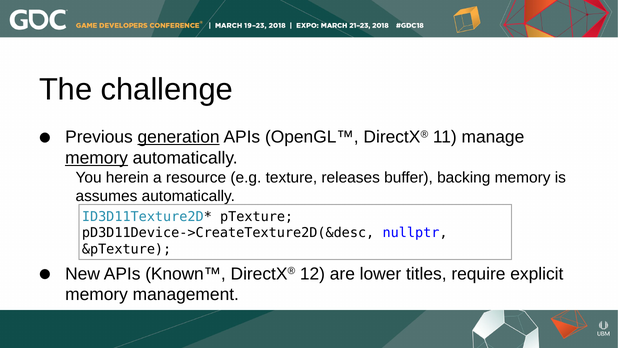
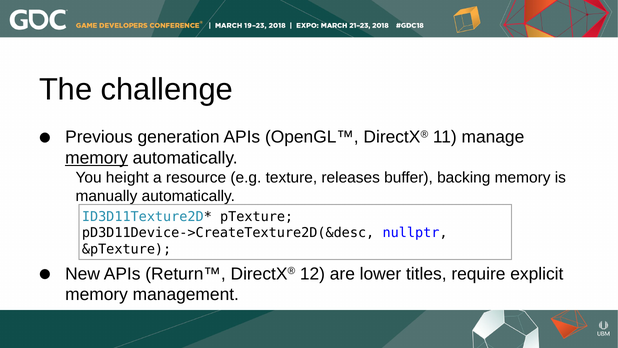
generation underline: present -> none (179, 137)
herein: herein -> height (127, 177)
assumes: assumes -> manually (106, 196)
Known™: Known™ -> Return™ (185, 273)
